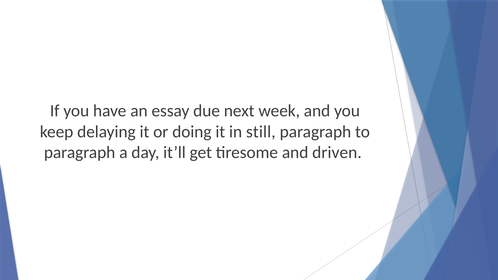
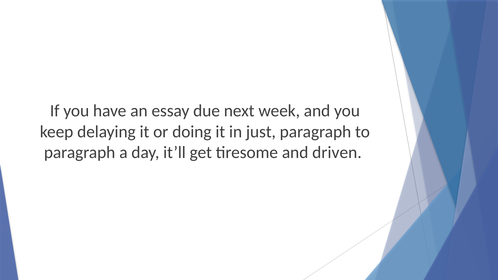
still: still -> just (261, 132)
